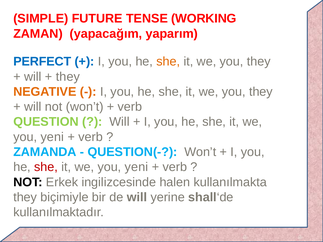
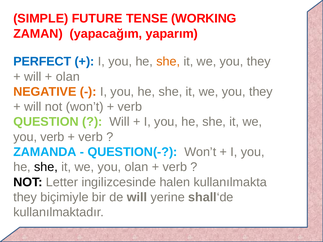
they: they -> olan (68, 77)
yeni: yeni -> verb (52, 137)
she colour: red -> black (46, 167)
yeni: yeni -> olan (137, 167)
Erkek: Erkek -> Letter (62, 182)
